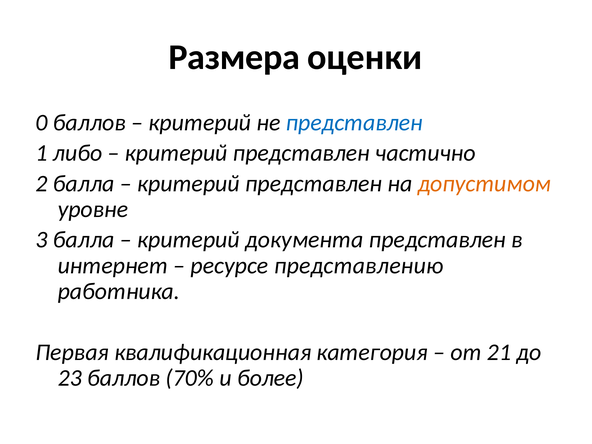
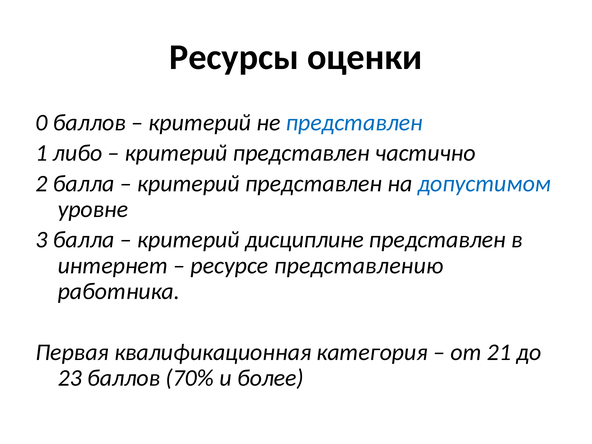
Размера: Размера -> Ресурсы (234, 57)
допустимом colour: orange -> blue (484, 184)
документа: документа -> дисциплине (304, 240)
